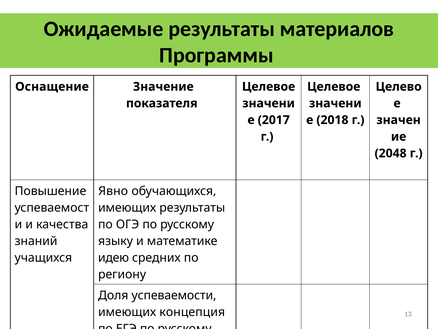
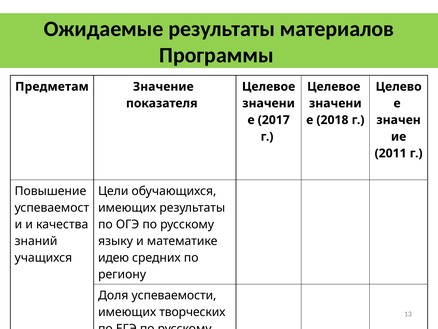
Оснащение: Оснащение -> Предметам (52, 87)
2048: 2048 -> 2011 (391, 153)
Явно: Явно -> Цели (113, 191)
концепция: концепция -> творческих (192, 312)
